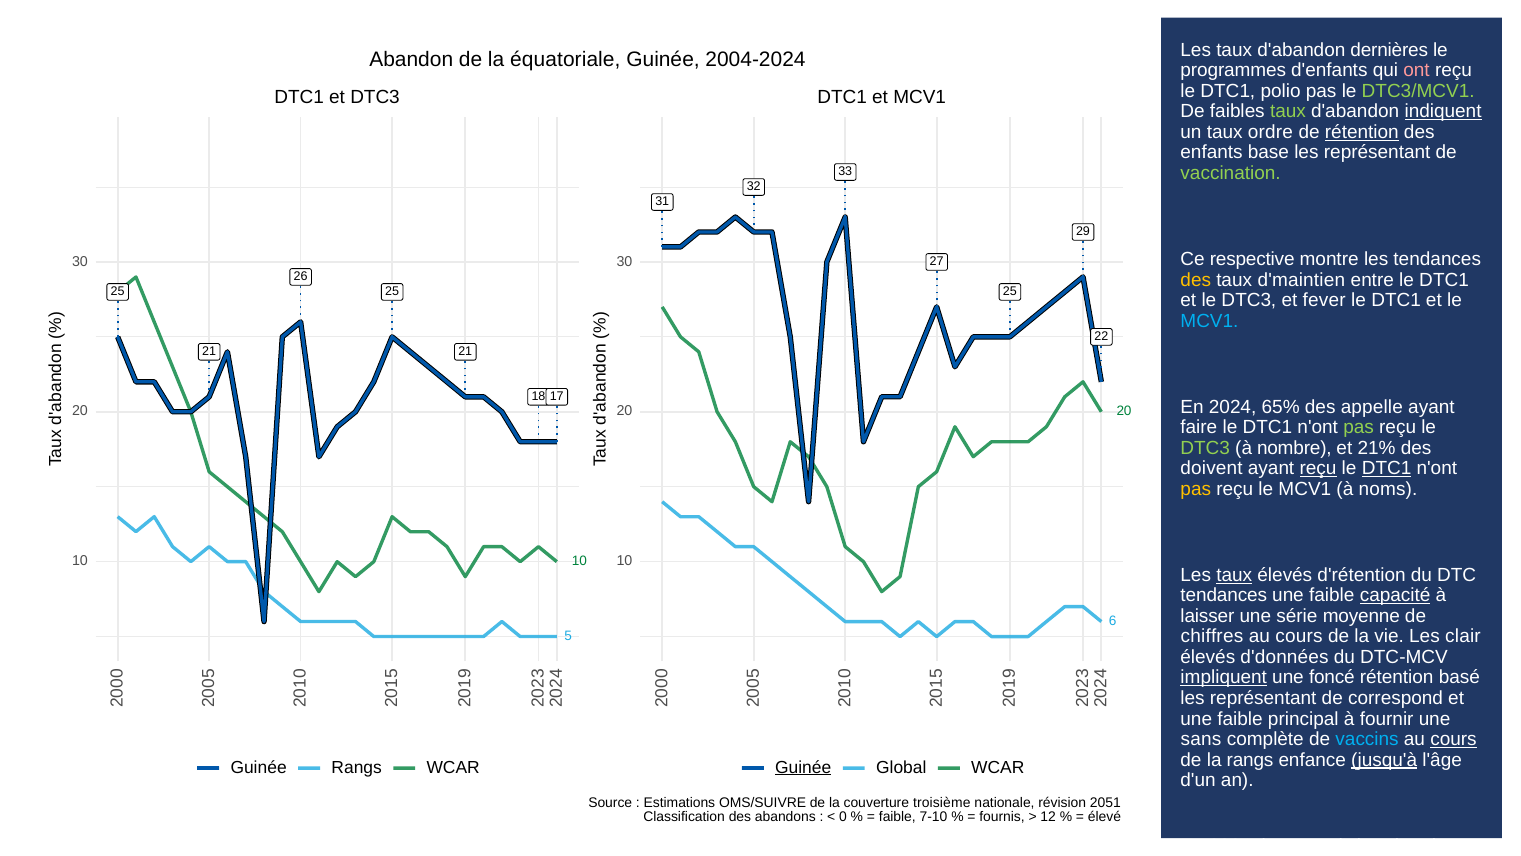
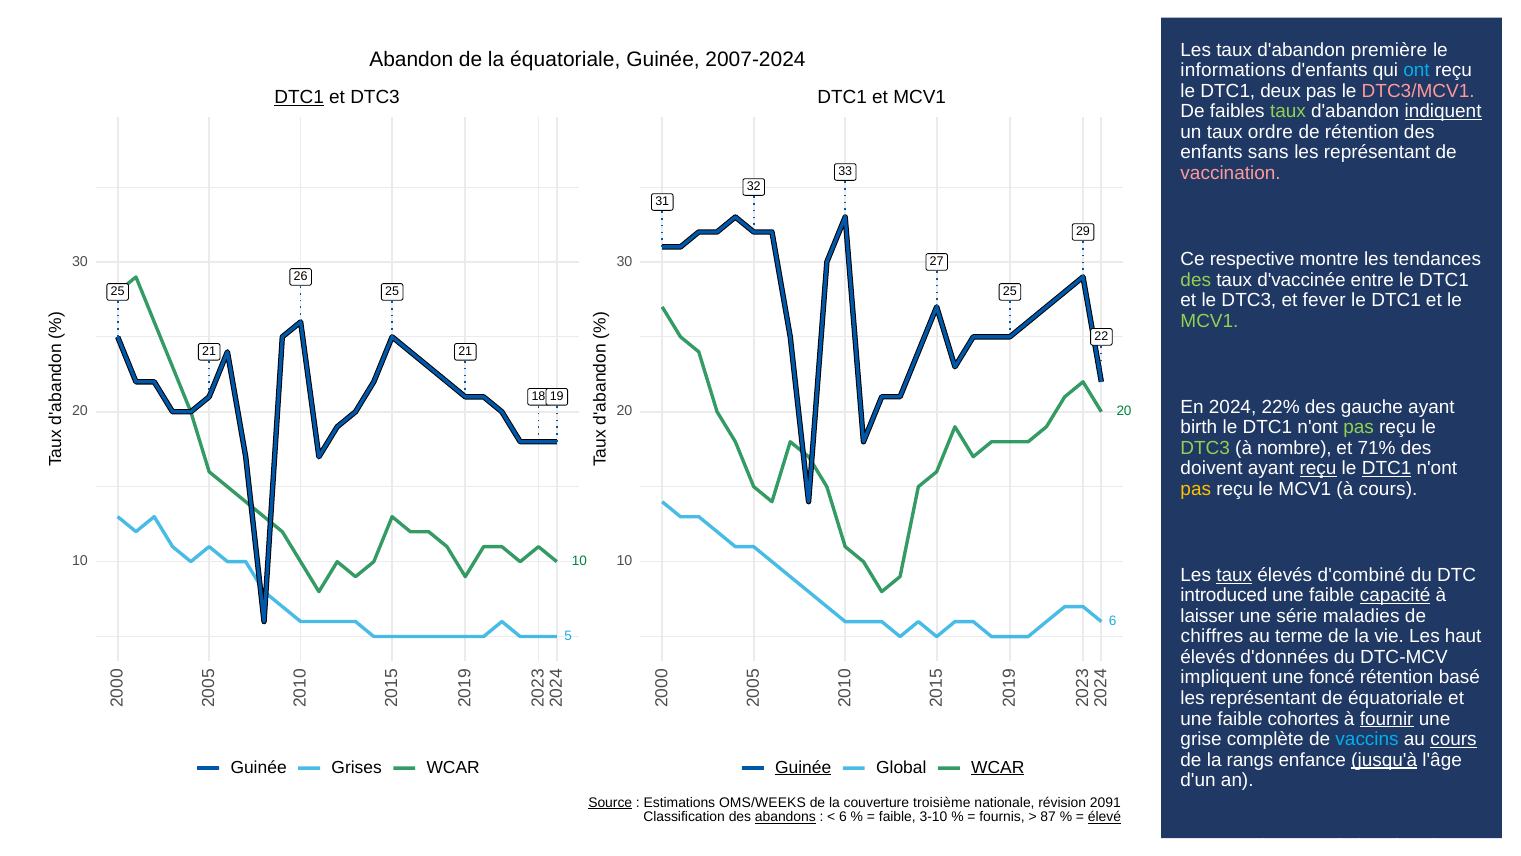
2004-2024: 2004-2024 -> 2007-2024 (756, 60)
dernières: dernières -> première (1389, 50)
programmes: programmes -> informations (1233, 71)
ont colour: pink -> light blue (1417, 71)
polio: polio -> deux (1281, 91)
DTC3/MCV1 colour: light green -> pink (1418, 91)
DTC1 underline: none -> present (299, 97)
rétention underline: present -> none (1362, 132)
base: base -> sans (1268, 153)
vaccination colour: light green -> pink (1231, 173)
des colour: yellow -> light green (1196, 280)
d'maintien: d'maintien -> d'vaccinée (1301, 280)
MCV1 colour: light blue -> light green (1209, 321)
17: 17 -> 19 (557, 396)
65%: 65% -> 22% (1281, 407)
appelle: appelle -> gauche (1372, 407)
faire: faire -> birth (1199, 427)
21%: 21% -> 71% (1376, 448)
à noms: noms -> cours (1388, 489)
d'rétention: d'rétention -> d'combiné (1361, 575)
tendances: tendances -> introduced (1224, 595)
moyenne: moyenne -> maladies (1361, 616)
cours: cours -> terme (1299, 636)
clair: clair -> haut (1463, 636)
impliquent underline: present -> none (1224, 677)
de correspond: correspond -> équatoriale (1396, 698)
principal: principal -> cohortes (1303, 718)
fournir underline: none -> present (1387, 718)
sans: sans -> grise (1201, 739)
Guinée Rangs: Rangs -> Grises (357, 767)
WCAR underline: none -> present (998, 767)
Source underline: none -> present (610, 802)
OMS/SUIVRE: OMS/SUIVRE -> OMS/WEEKS (762, 802)
2051: 2051 -> 2091 (1105, 802)
abandons underline: none -> present (785, 817)
0: 0 -> 6 (843, 817)
7-10: 7-10 -> 3-10 (934, 817)
12: 12 -> 87 (1048, 817)
élevé underline: none -> present (1104, 817)
